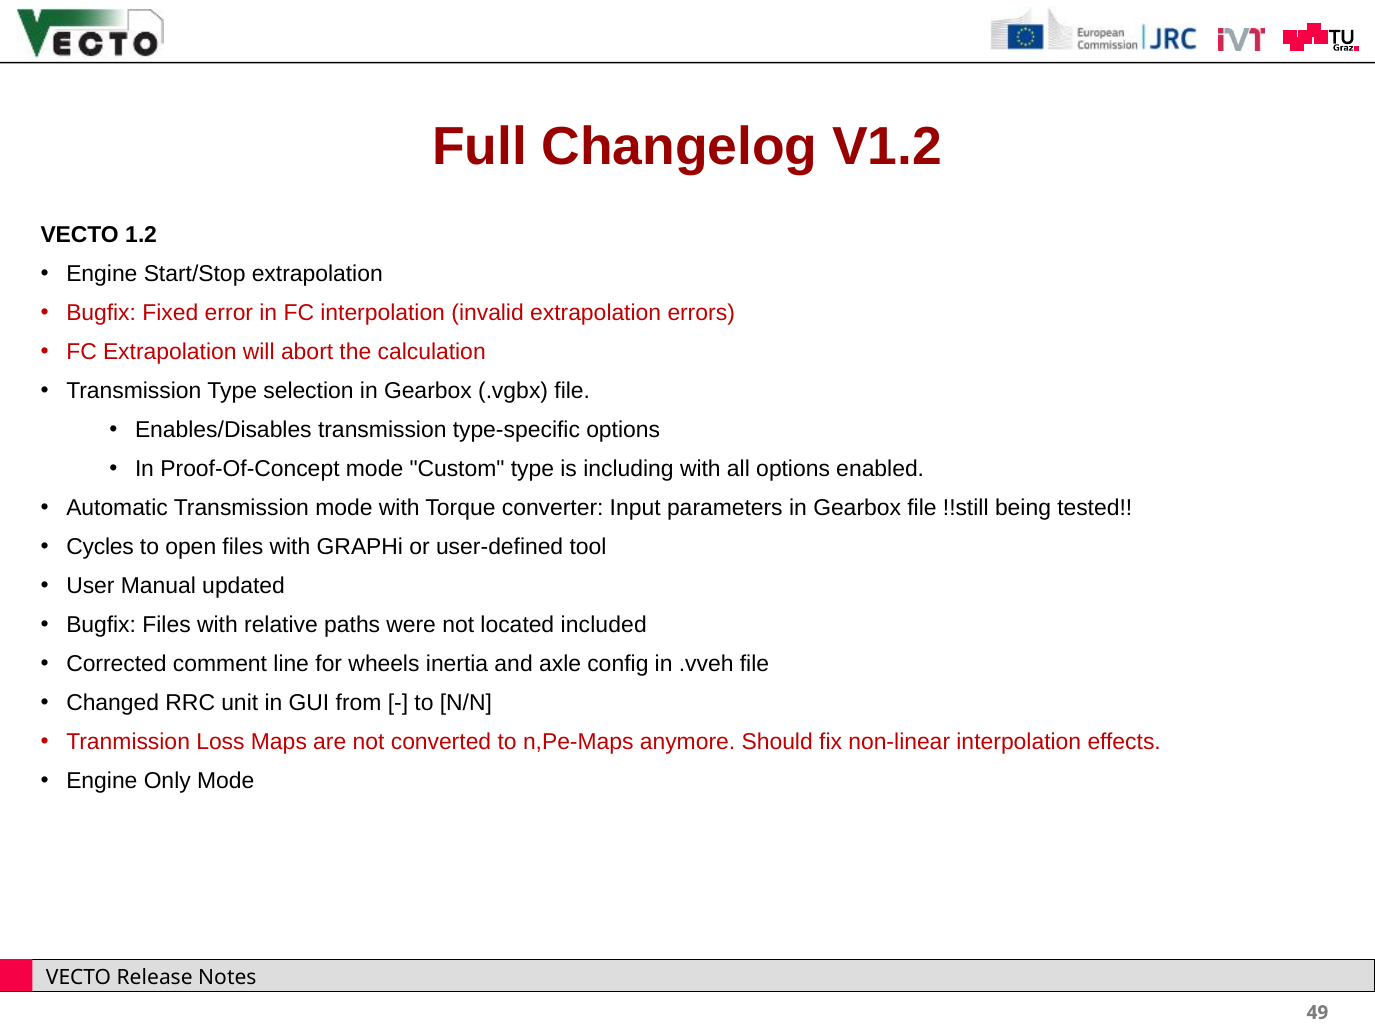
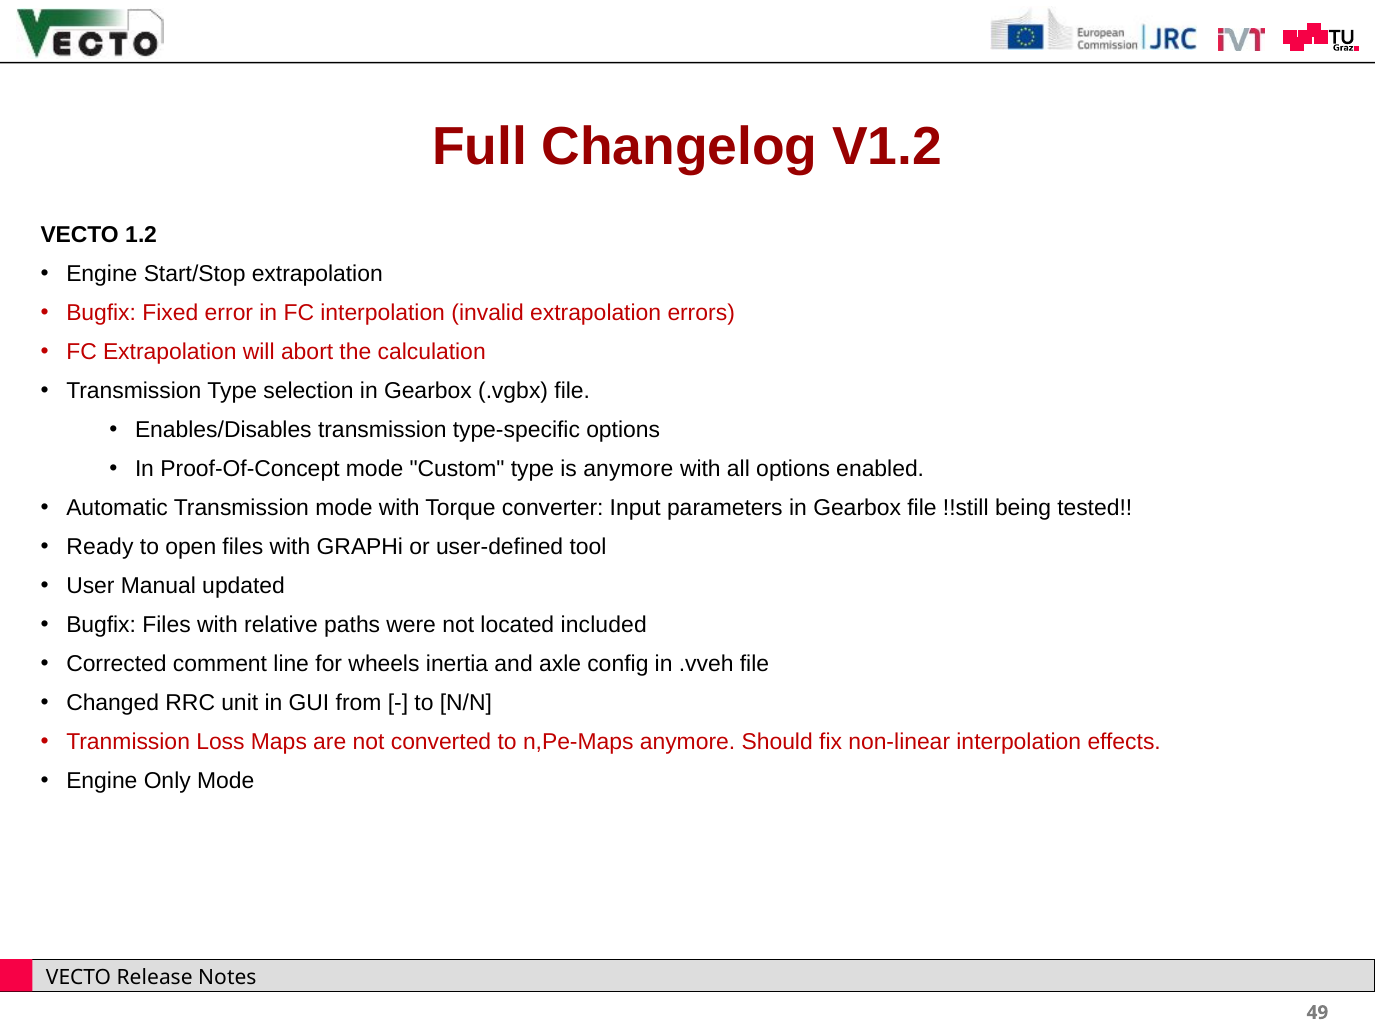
is including: including -> anymore (628, 469)
Cycles: Cycles -> Ready (100, 547)
